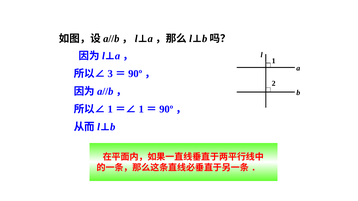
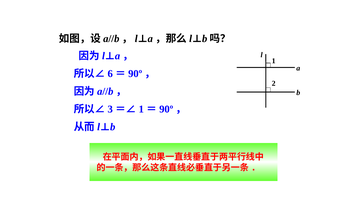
3: 3 -> 6 (110, 74)
1: 1 -> 3 (110, 109)
